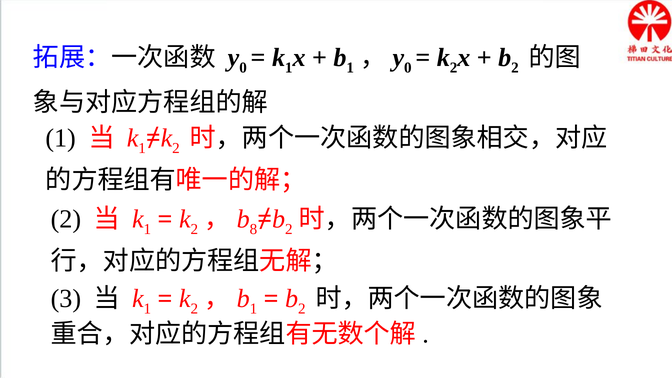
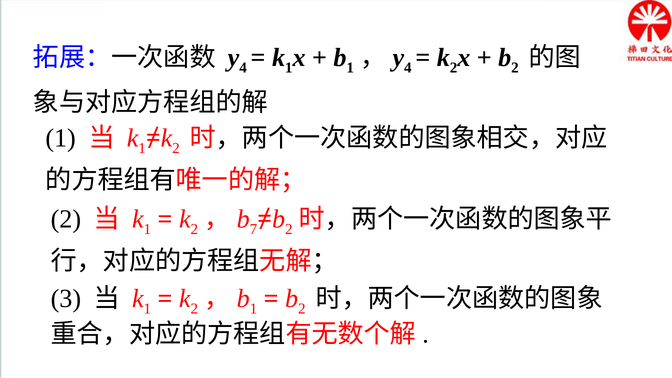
0: 0 -> 4 (243, 68)
0: 0 -> 4 (408, 68)
8: 8 -> 7 (253, 229)
